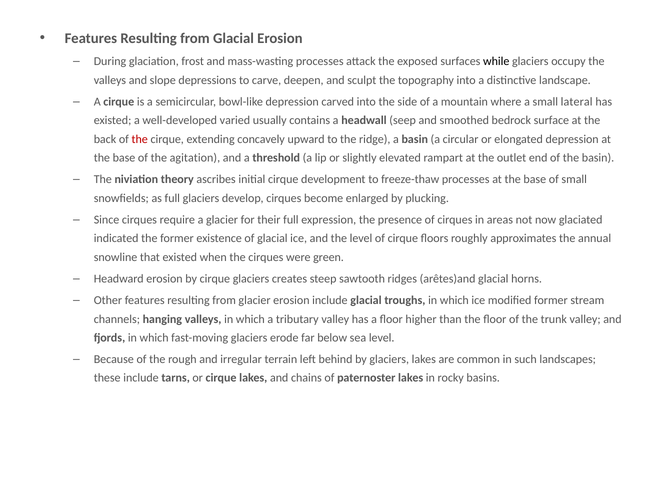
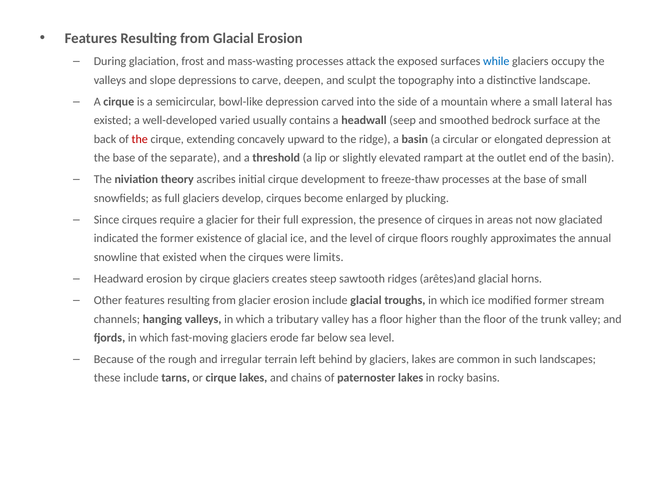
while colour: black -> blue (496, 61)
agitation: agitation -> separate (195, 158)
green: green -> limits (328, 257)
